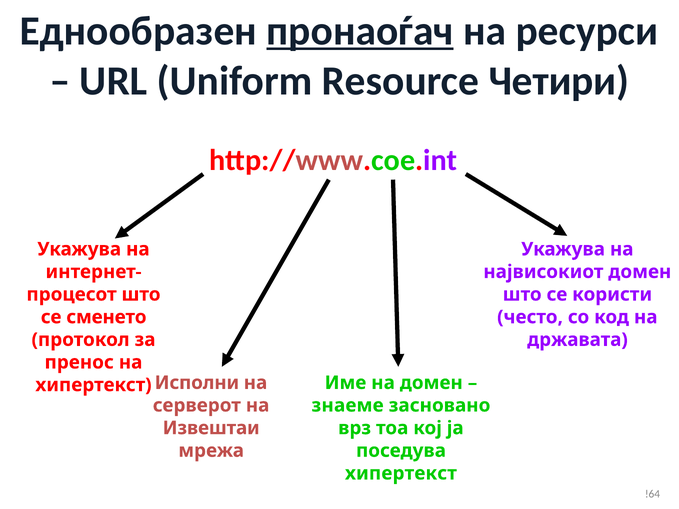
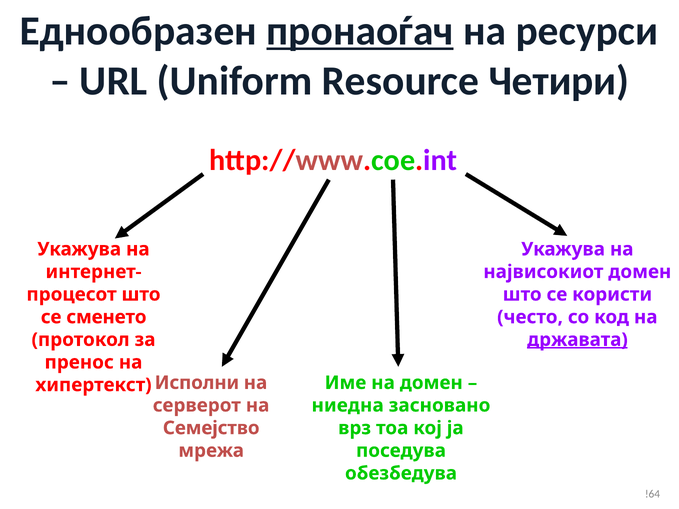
државата underline: none -> present (577, 340)
знаеме: знаеме -> ниедна (348, 406)
Извештаи: Извештаи -> Семејство (211, 428)
хипертекст: хипертекст -> обезбедува (401, 474)
